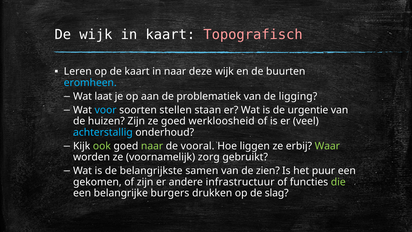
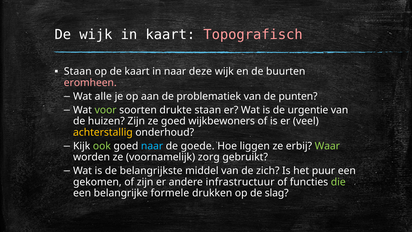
Leren: Leren -> Staan (78, 71)
eromheen colour: light blue -> pink (90, 83)
laat: laat -> alle (103, 96)
ligging: ligging -> punten (298, 96)
voor colour: light blue -> light green (106, 110)
stellen: stellen -> drukte (176, 110)
werkloosheid: werkloosheid -> wijkbewoners (222, 121)
achterstallig colour: light blue -> yellow (103, 132)
naar colour: light green -> light blue (152, 146)
vooral: vooral -> goede (198, 146)
samen: samen -> middel (202, 171)
zien: zien -> zich (268, 171)
burgers: burgers -> formele (170, 193)
